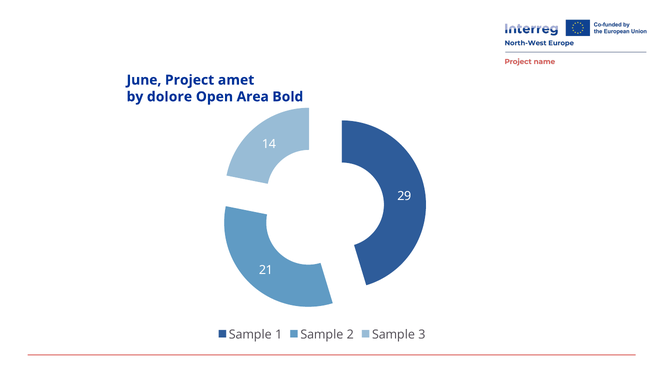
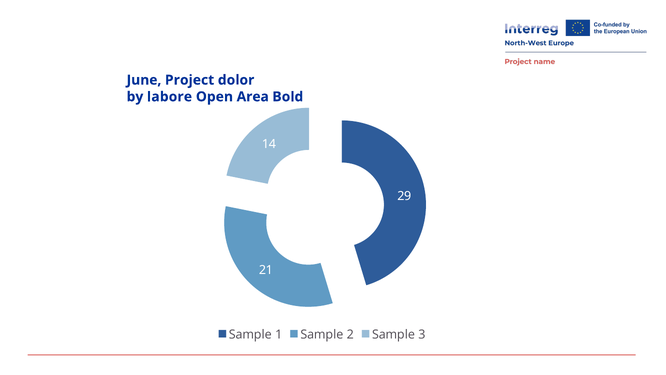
amet: amet -> dolor (236, 80)
dolore: dolore -> labore (169, 97)
